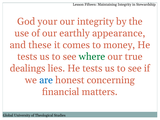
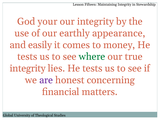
these: these -> easily (40, 45)
dealings: dealings -> integrity (28, 68)
are colour: blue -> purple (46, 80)
